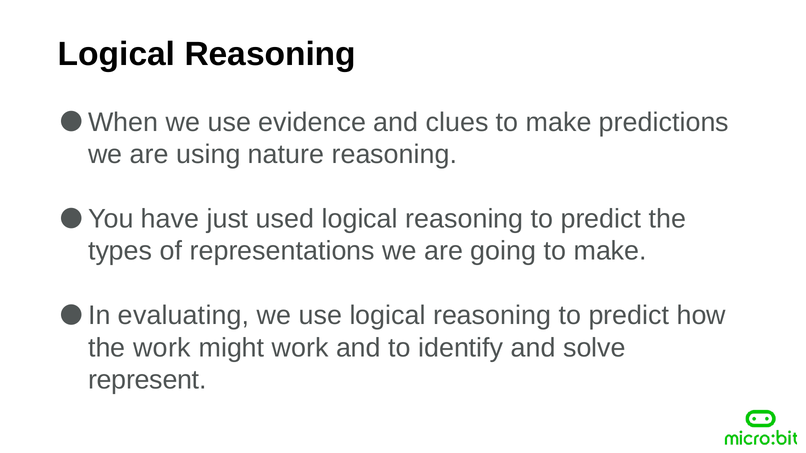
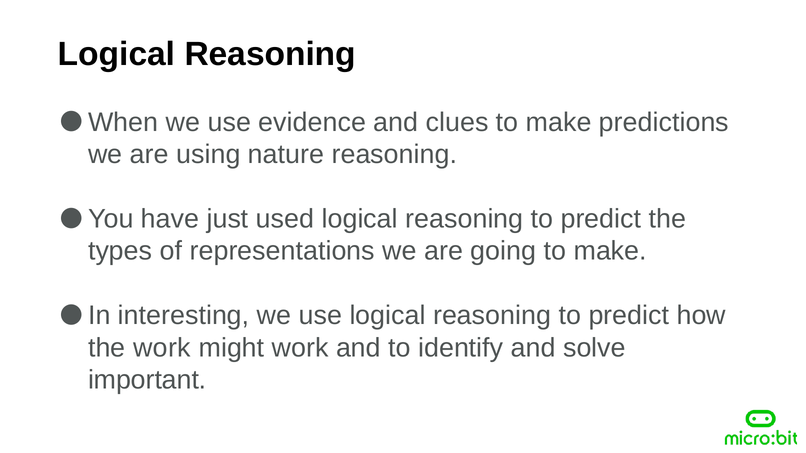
evaluating: evaluating -> interesting (184, 316)
represent: represent -> important (147, 380)
